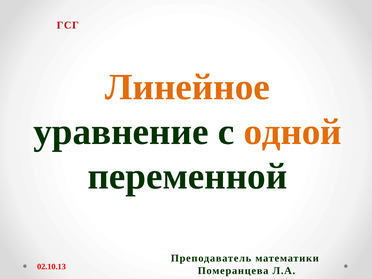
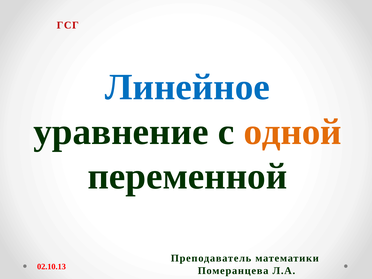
Линейное colour: orange -> blue (187, 87)
